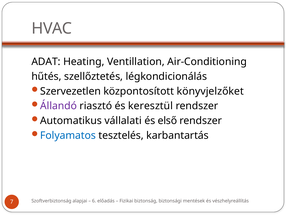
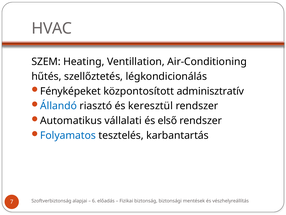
ADAT: ADAT -> SZEM (46, 62)
Szervezetlen: Szervezetlen -> Fényképeket (71, 91)
könyvjelzőket: könyvjelzőket -> adminisztratív (210, 91)
Állandó colour: purple -> blue (59, 106)
